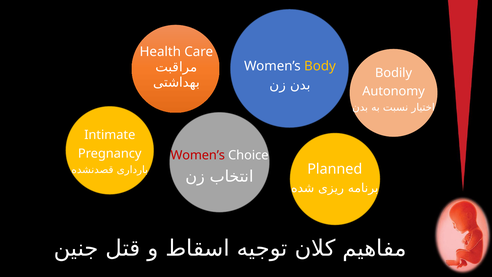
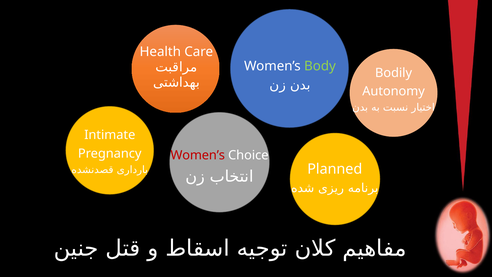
Body colour: yellow -> light green (320, 66)
